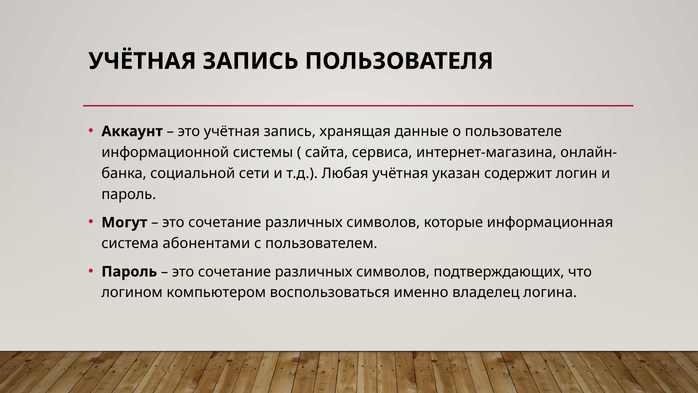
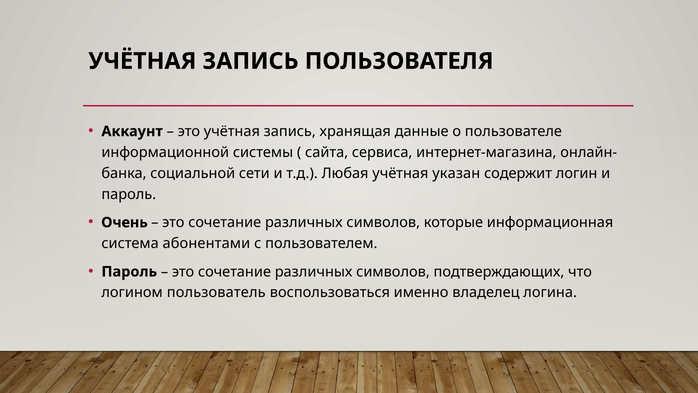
Могут: Могут -> Очень (124, 222)
компьютером: компьютером -> пользователь (216, 292)
